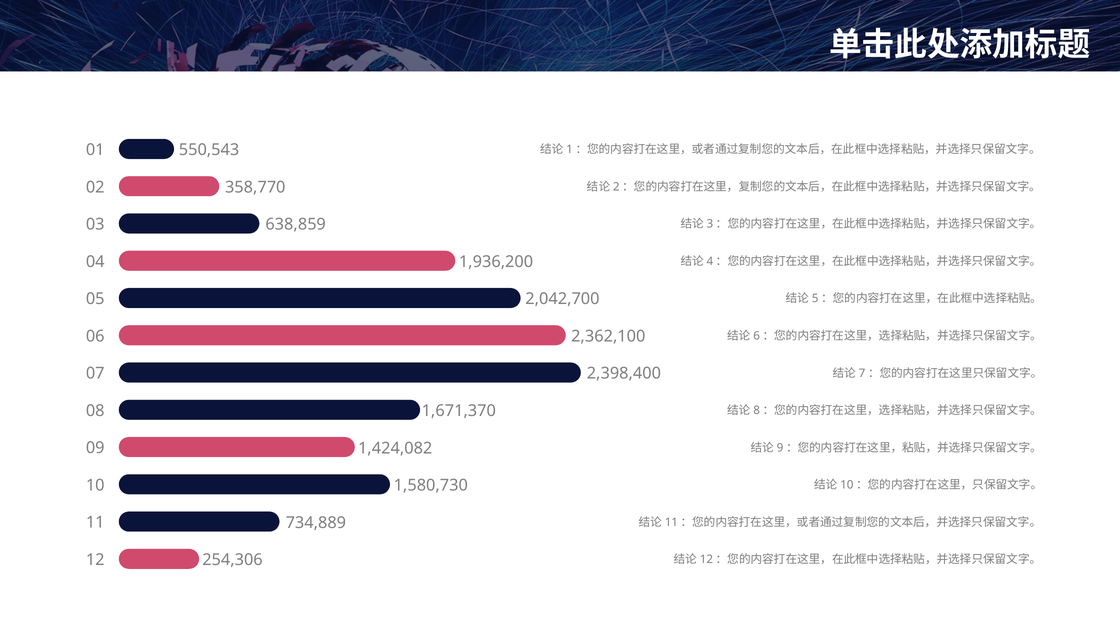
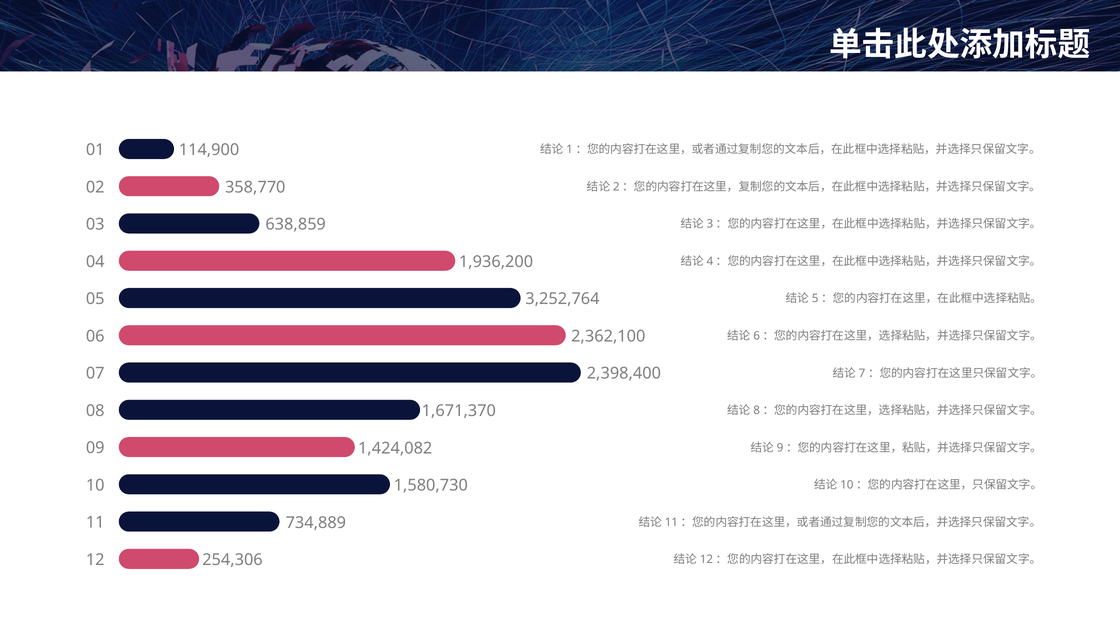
550,543: 550,543 -> 114,900 (209, 150)
2,042,700: 2,042,700 -> 3,252,764 (562, 299)
